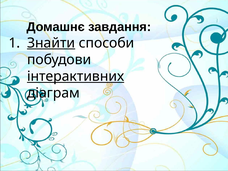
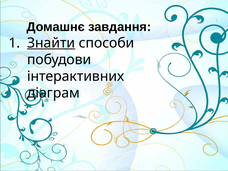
інтерактивних underline: present -> none (76, 76)
